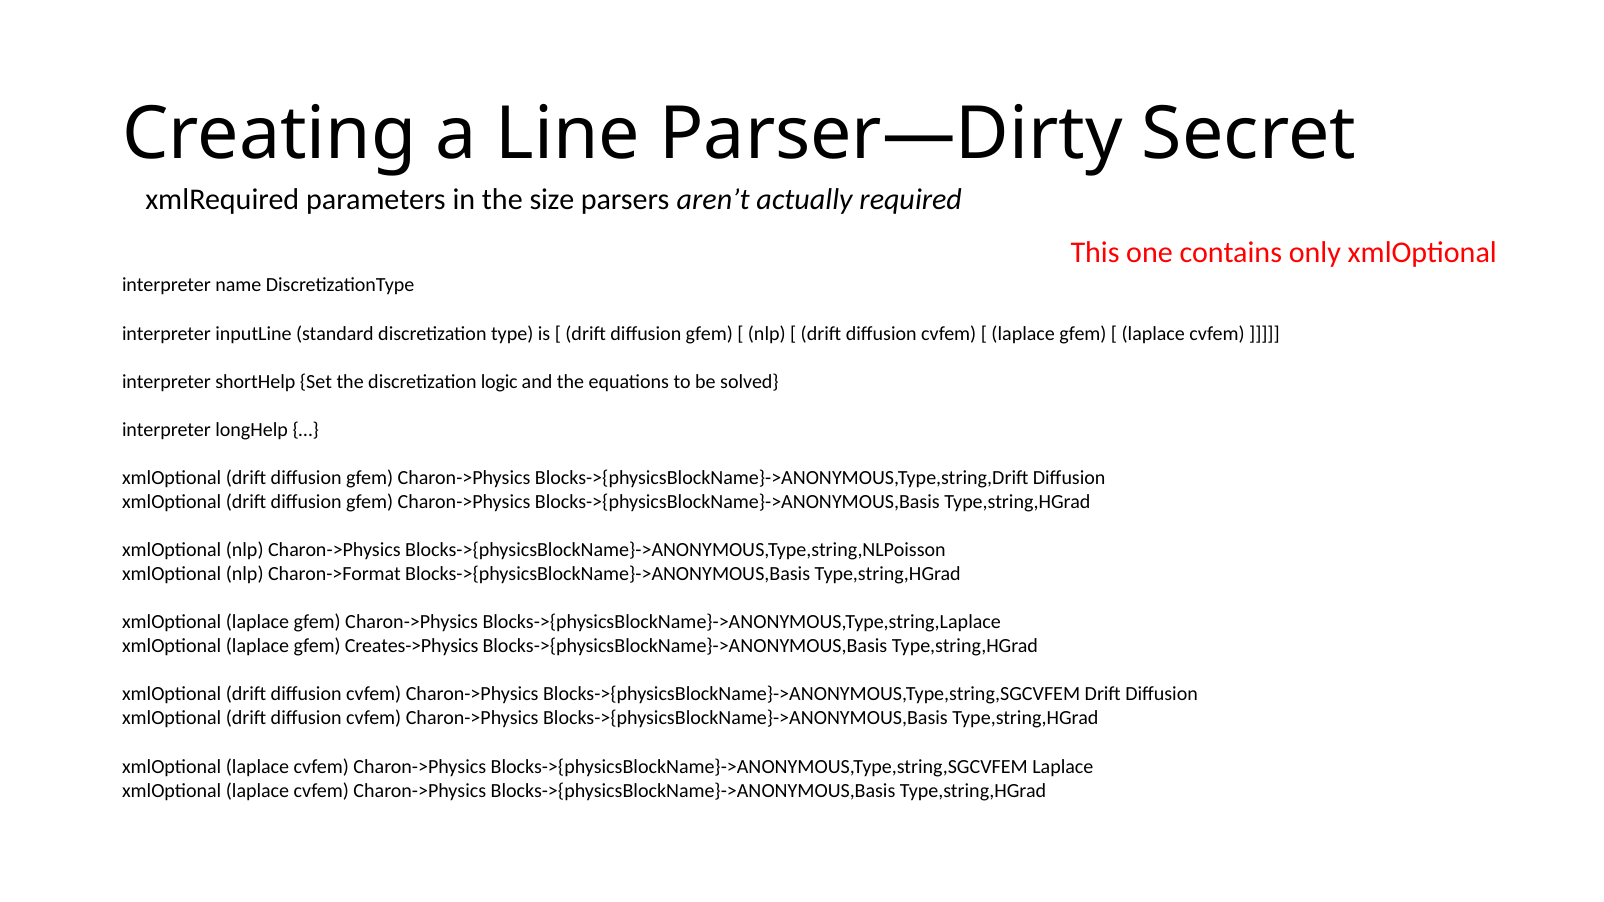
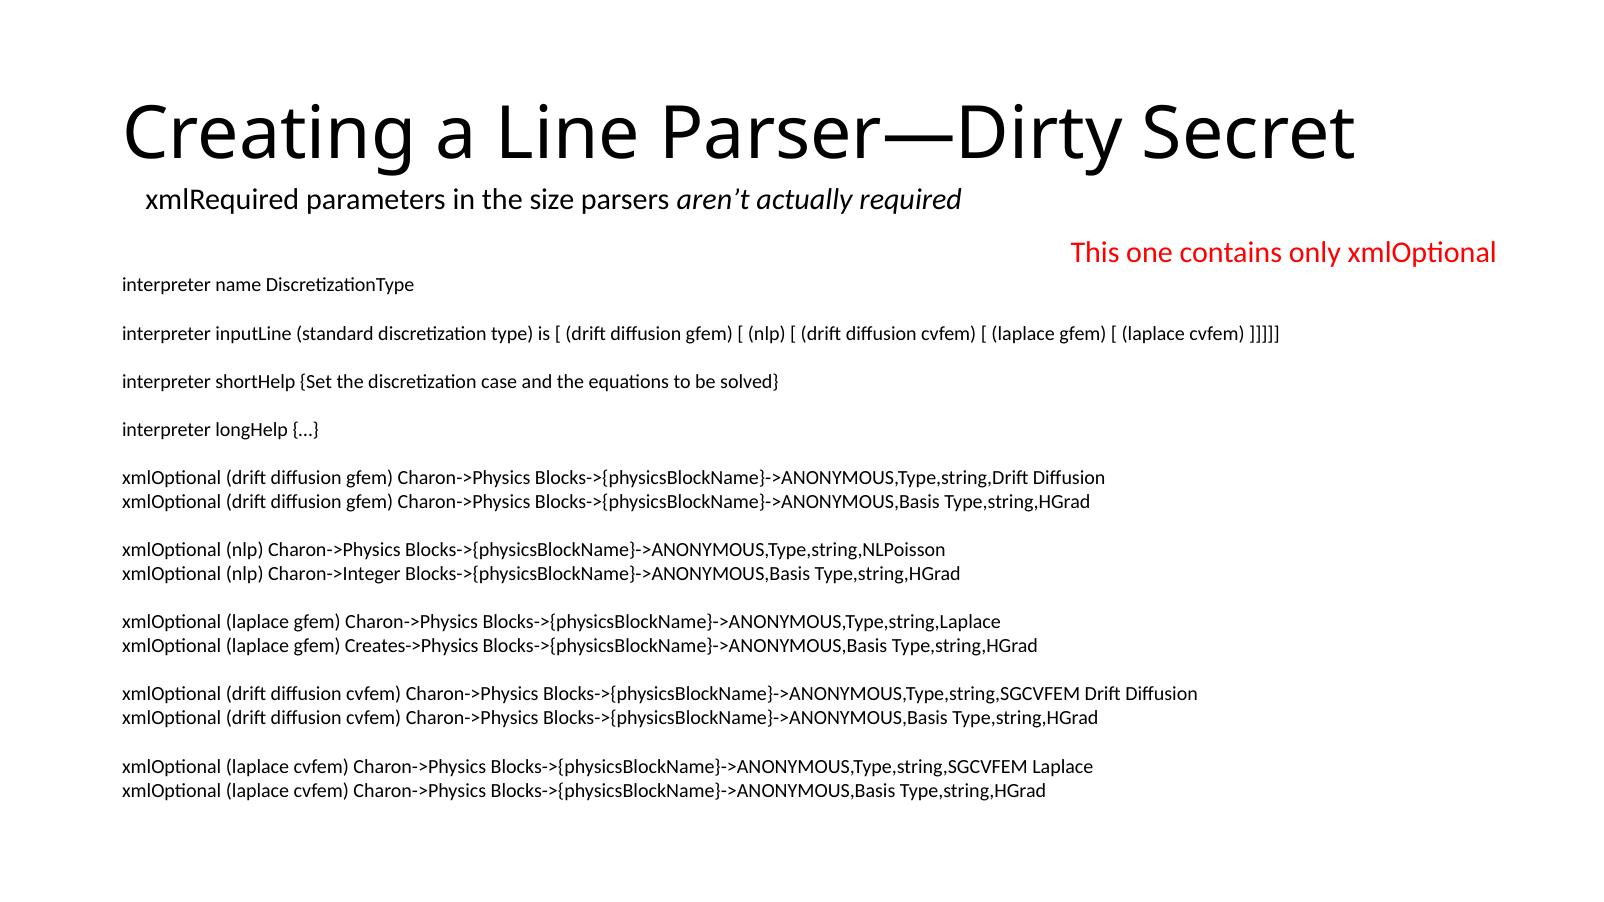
logic: logic -> case (499, 382)
Charon->Format: Charon->Format -> Charon->Integer (334, 574)
